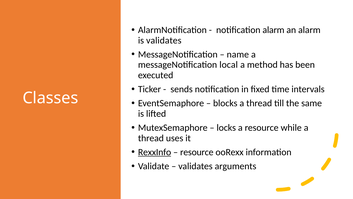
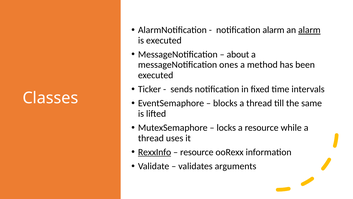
alarm underline: none -> present (309, 30)
is validates: validates -> executed (164, 40)
name: name -> about (238, 54)
local: local -> ones (229, 65)
